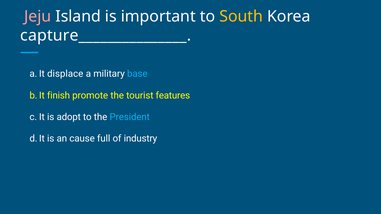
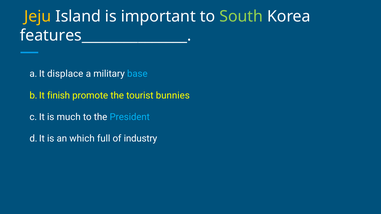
Jeju colour: pink -> yellow (38, 16)
South colour: yellow -> light green (241, 16)
capture_______________: capture_______________ -> features_______________ (106, 35)
features: features -> bunnies (173, 96)
adopt: adopt -> much (69, 117)
cause: cause -> which (82, 139)
